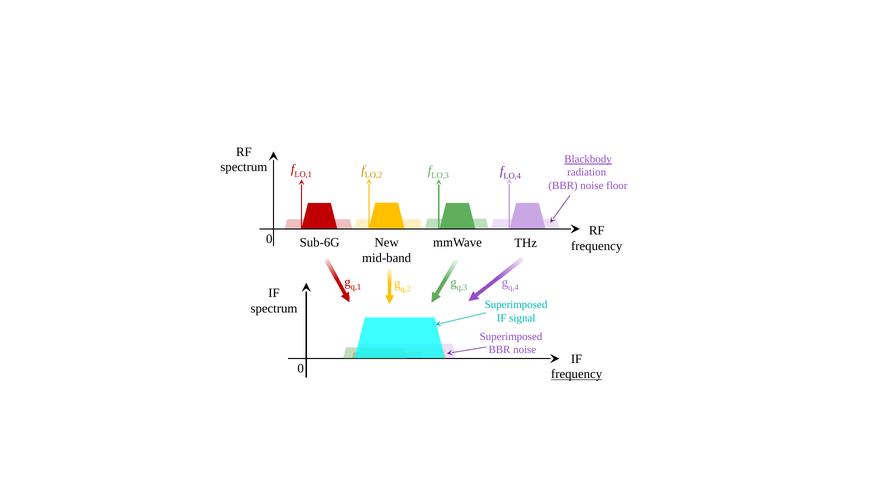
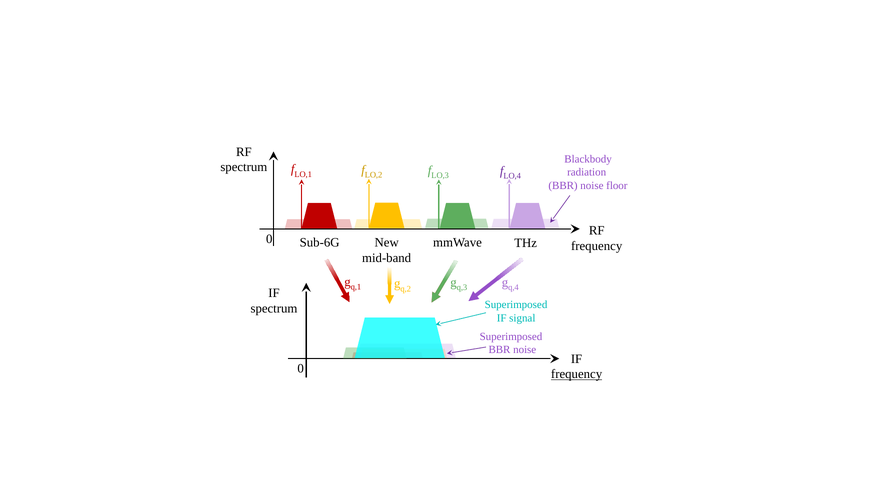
Blackbody underline: present -> none (588, 159)
